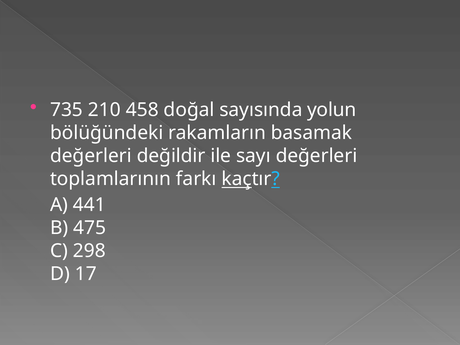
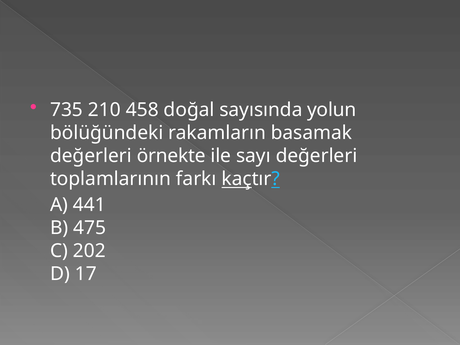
değildir: değildir -> örnekte (171, 156)
298: 298 -> 202 (89, 251)
